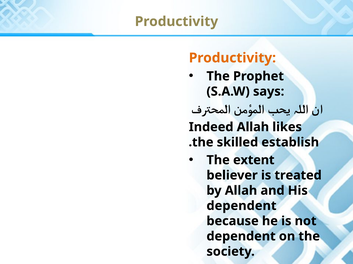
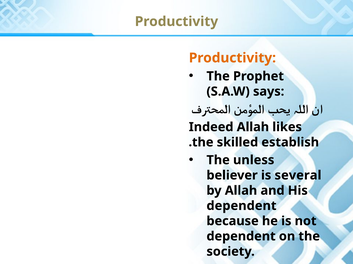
extent: extent -> unless (254, 160)
treated: treated -> several (298, 176)
